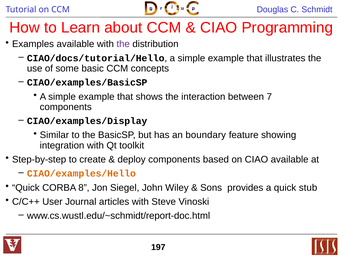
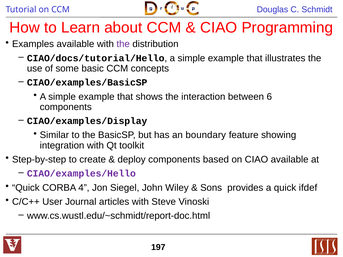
7: 7 -> 6 (269, 97)
CIAO/examples/Hello colour: orange -> purple (81, 174)
8: 8 -> 4 (84, 188)
stub: stub -> ifdef (308, 188)
